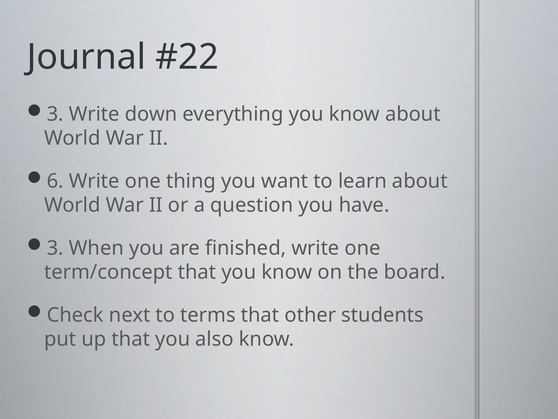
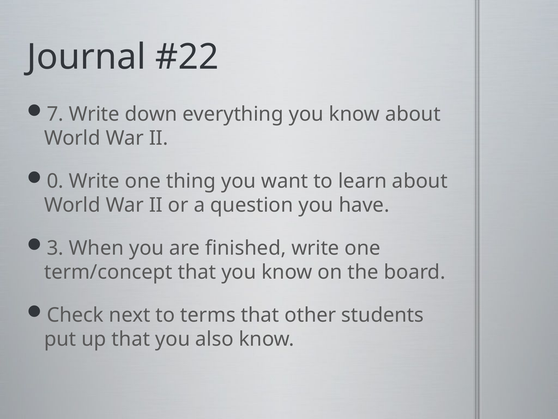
3: 3 -> 7 (55, 114)
6: 6 -> 0 (55, 181)
